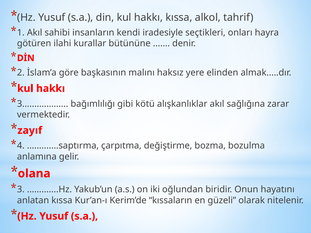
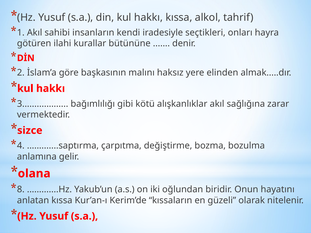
zayıf: zayıf -> sizce (30, 131)
3: 3 -> 8 (21, 190)
